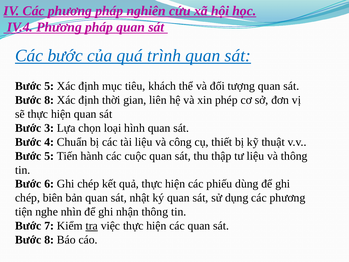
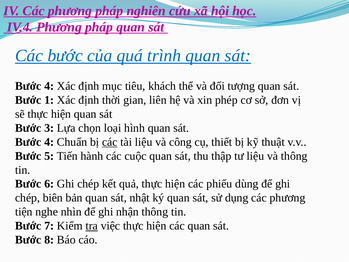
5: 5 -> 4 (49, 86)
8: 8 -> 1 (49, 100)
các underline: none -> present (110, 142)
